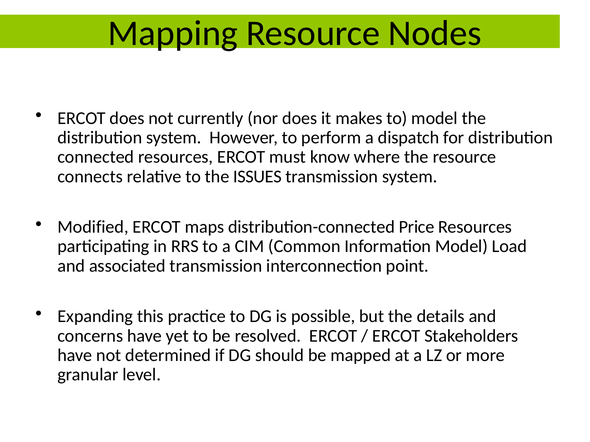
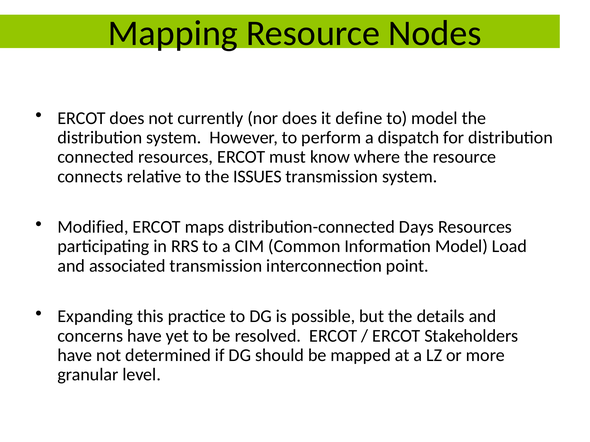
makes: makes -> define (359, 118)
Price: Price -> Days (416, 227)
